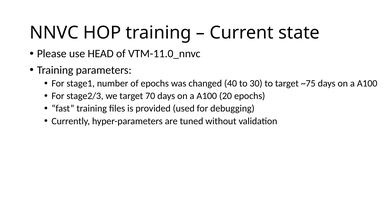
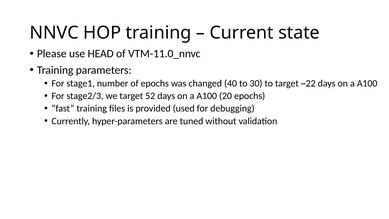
~75: ~75 -> ~22 (308, 83)
70: 70 -> 52 (150, 96)
